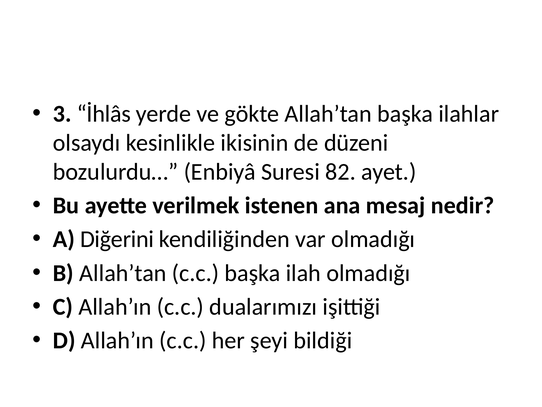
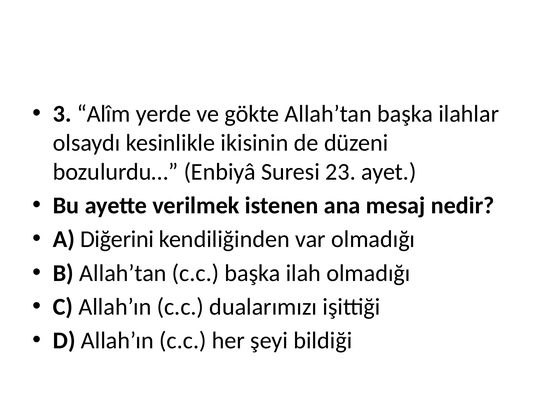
İhlâs: İhlâs -> Alîm (104, 114)
82: 82 -> 23 (341, 172)
